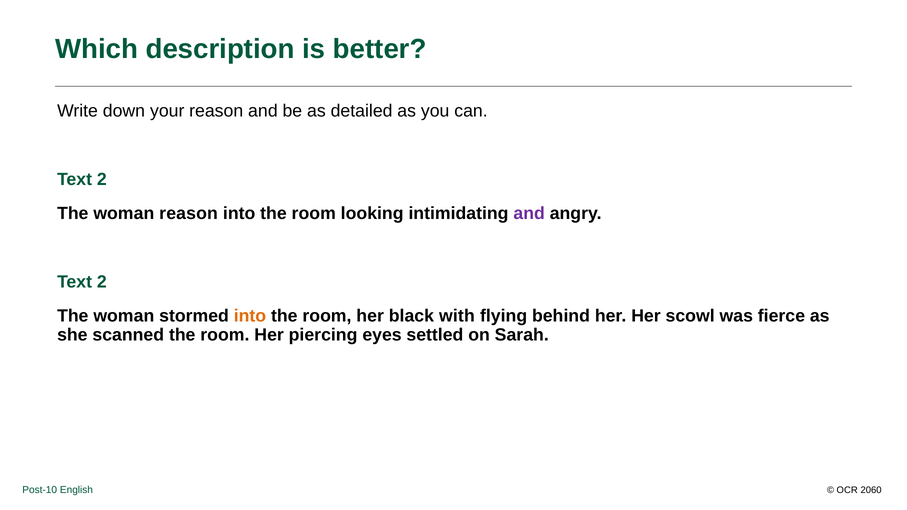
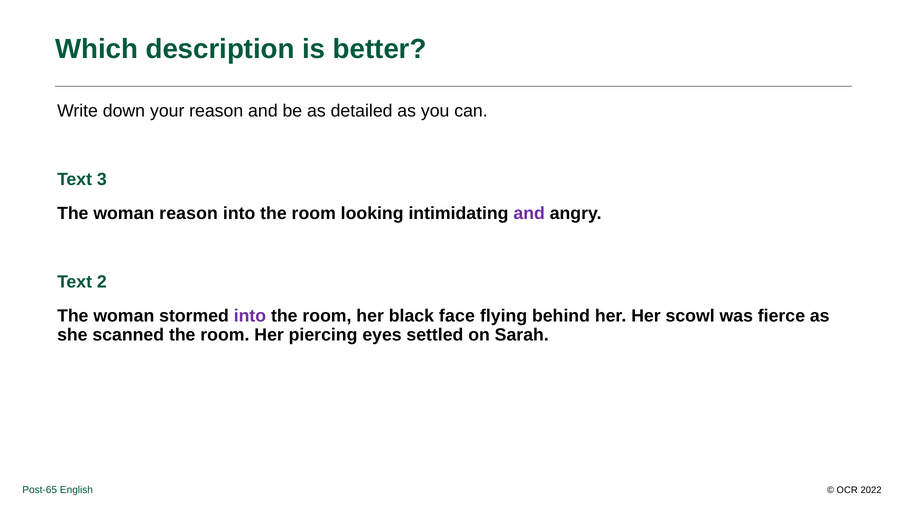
2: 2 -> 3 (102, 179)
into colour: orange -> purple (250, 316)
with: with -> face (457, 316)
Post-10: Post-10 -> Post-65 (40, 490)
2060: 2060 -> 2022 (871, 491)
